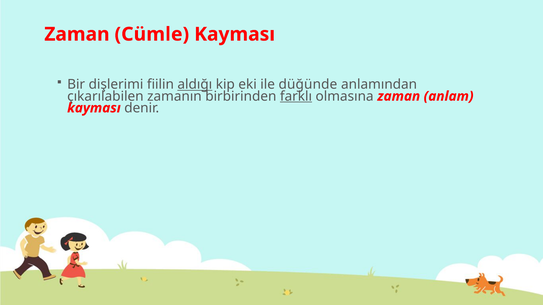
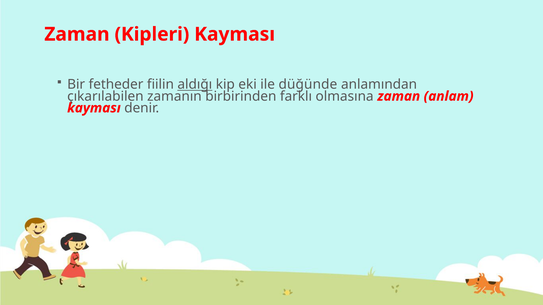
Cümle: Cümle -> Kipleri (152, 34)
dişlerimi: dişlerimi -> fetheder (116, 85)
farklı underline: present -> none (296, 96)
